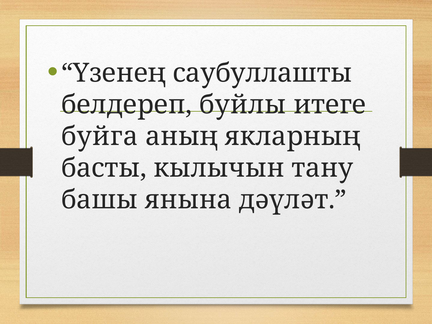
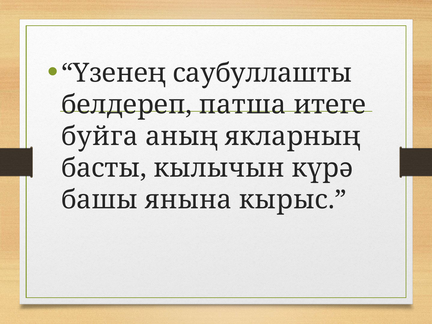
буйлы: буйлы -> патша (243, 105)
тану: тану -> күрә (322, 168)
дәүләт: дәүләт -> кырыс (293, 200)
